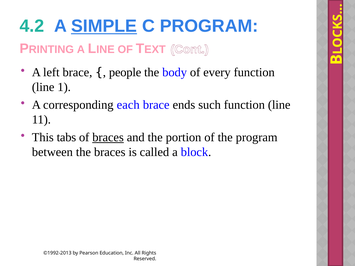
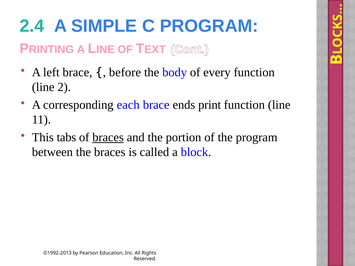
4.2: 4.2 -> 2.4 (32, 26)
SIMPLE underline: present -> none (104, 26)
people: people -> before (125, 72)
1: 1 -> 2 (64, 87)
such: such -> print (210, 105)
